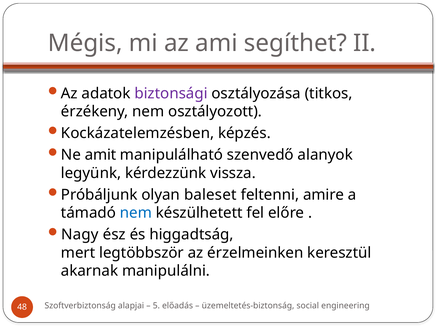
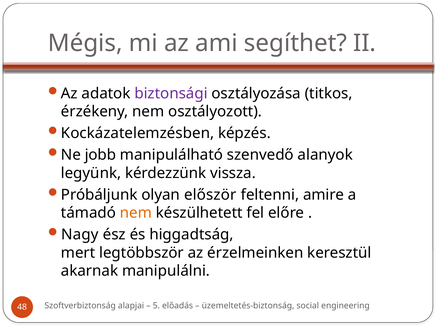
amit: amit -> jobb (100, 155)
baleset: baleset -> először (210, 195)
nem colour: blue -> orange (136, 213)
